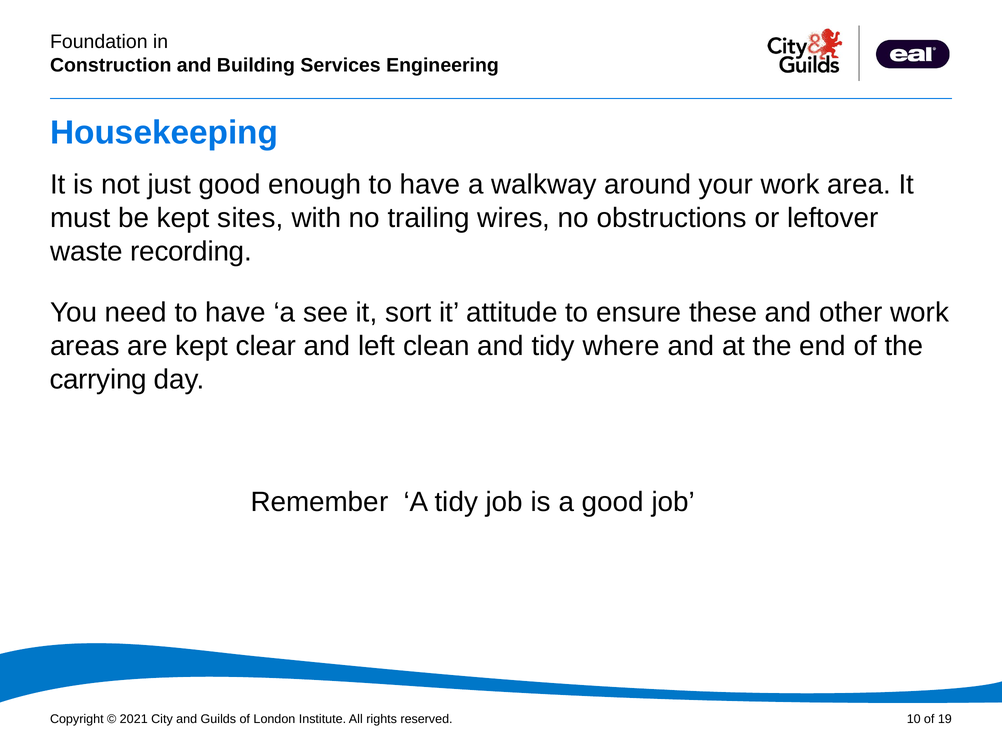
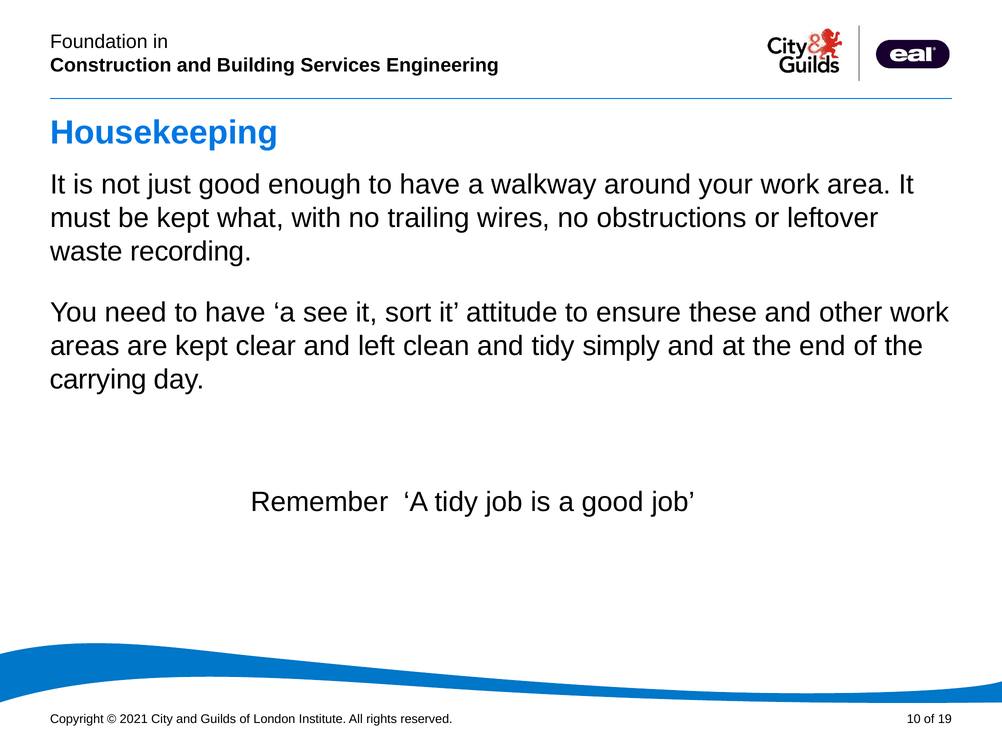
sites: sites -> what (251, 218)
where: where -> simply (621, 346)
